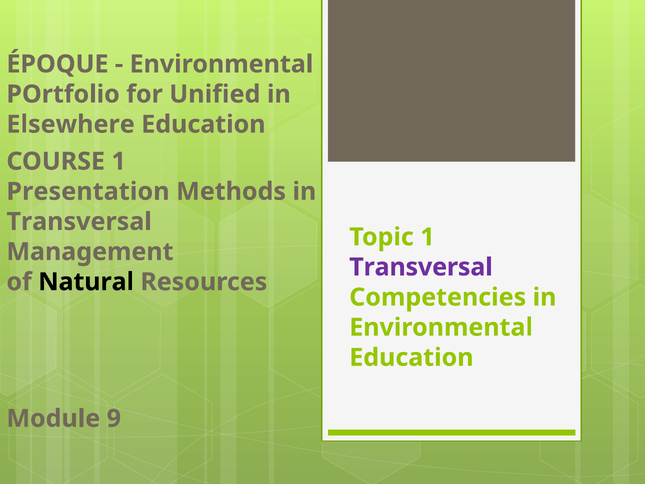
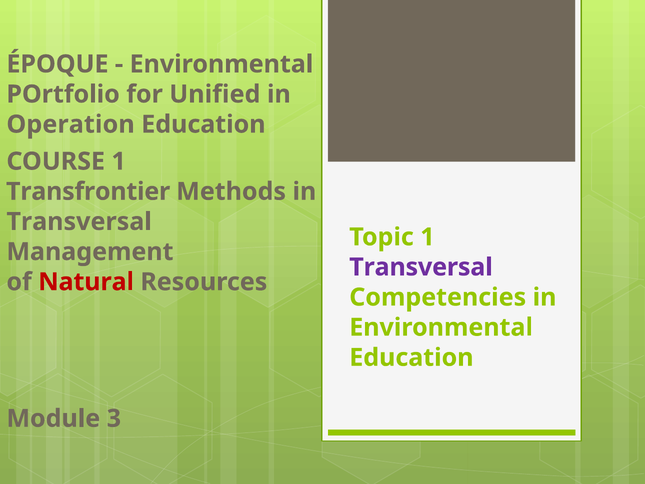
Elsewhere: Elsewhere -> Operation (71, 124)
Presentation: Presentation -> Transfrontier (88, 191)
Natural colour: black -> red (86, 282)
9: 9 -> 3 (114, 418)
